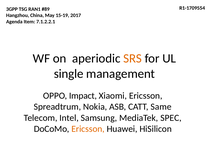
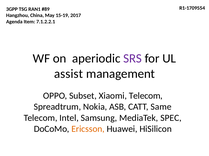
SRS colour: orange -> purple (133, 59)
single: single -> assist (69, 74)
Impact: Impact -> Subset (83, 96)
Xiaomi Ericsson: Ericsson -> Telecom (146, 96)
